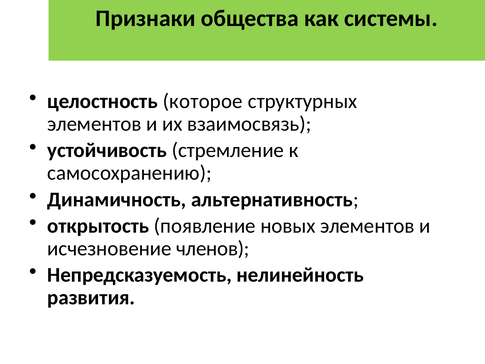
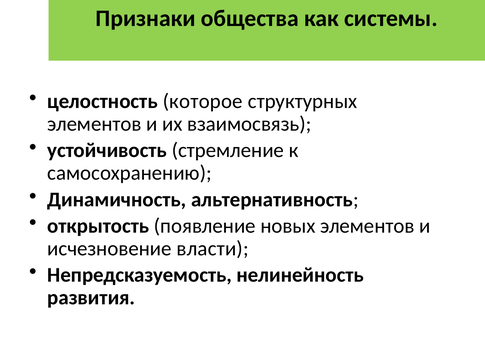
членов: членов -> власти (213, 248)
